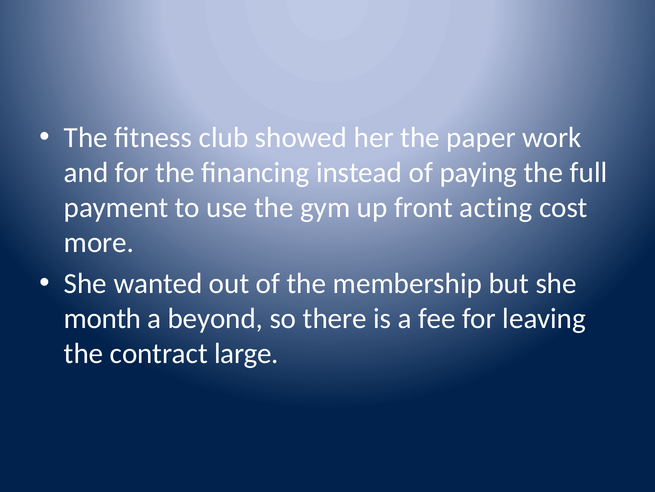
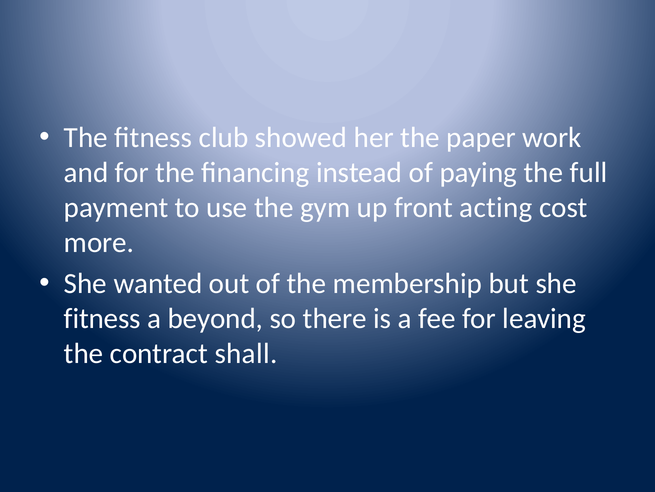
month: month -> fitness (102, 318)
large: large -> shall (246, 353)
